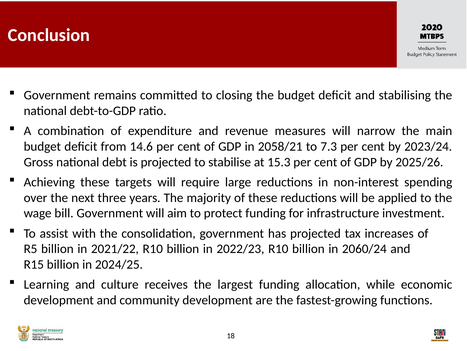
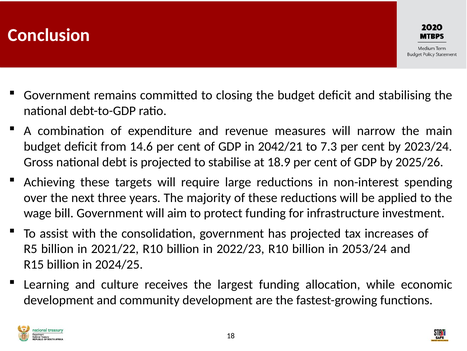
2058/21: 2058/21 -> 2042/21 (280, 146)
15.3: 15.3 -> 18.9 (279, 162)
2060/24: 2060/24 -> 2053/24 (364, 249)
